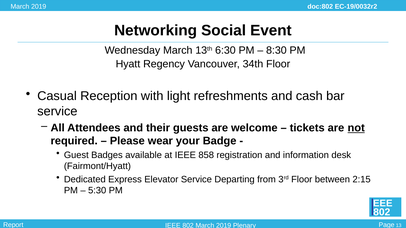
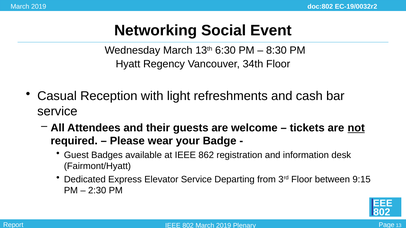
858: 858 -> 862 (206, 155)
2:15: 2:15 -> 9:15 (362, 180)
5:30: 5:30 -> 2:30 (97, 191)
